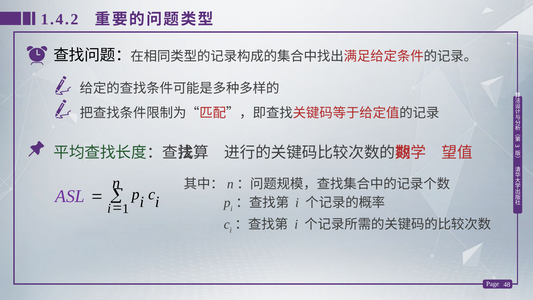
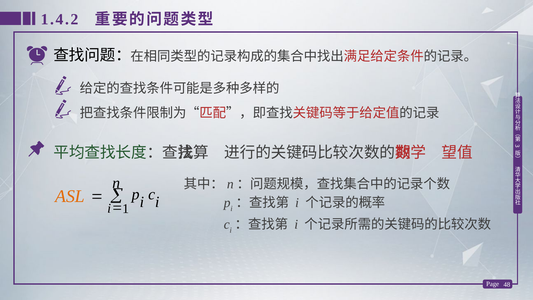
ASL colour: purple -> orange (70, 196)
